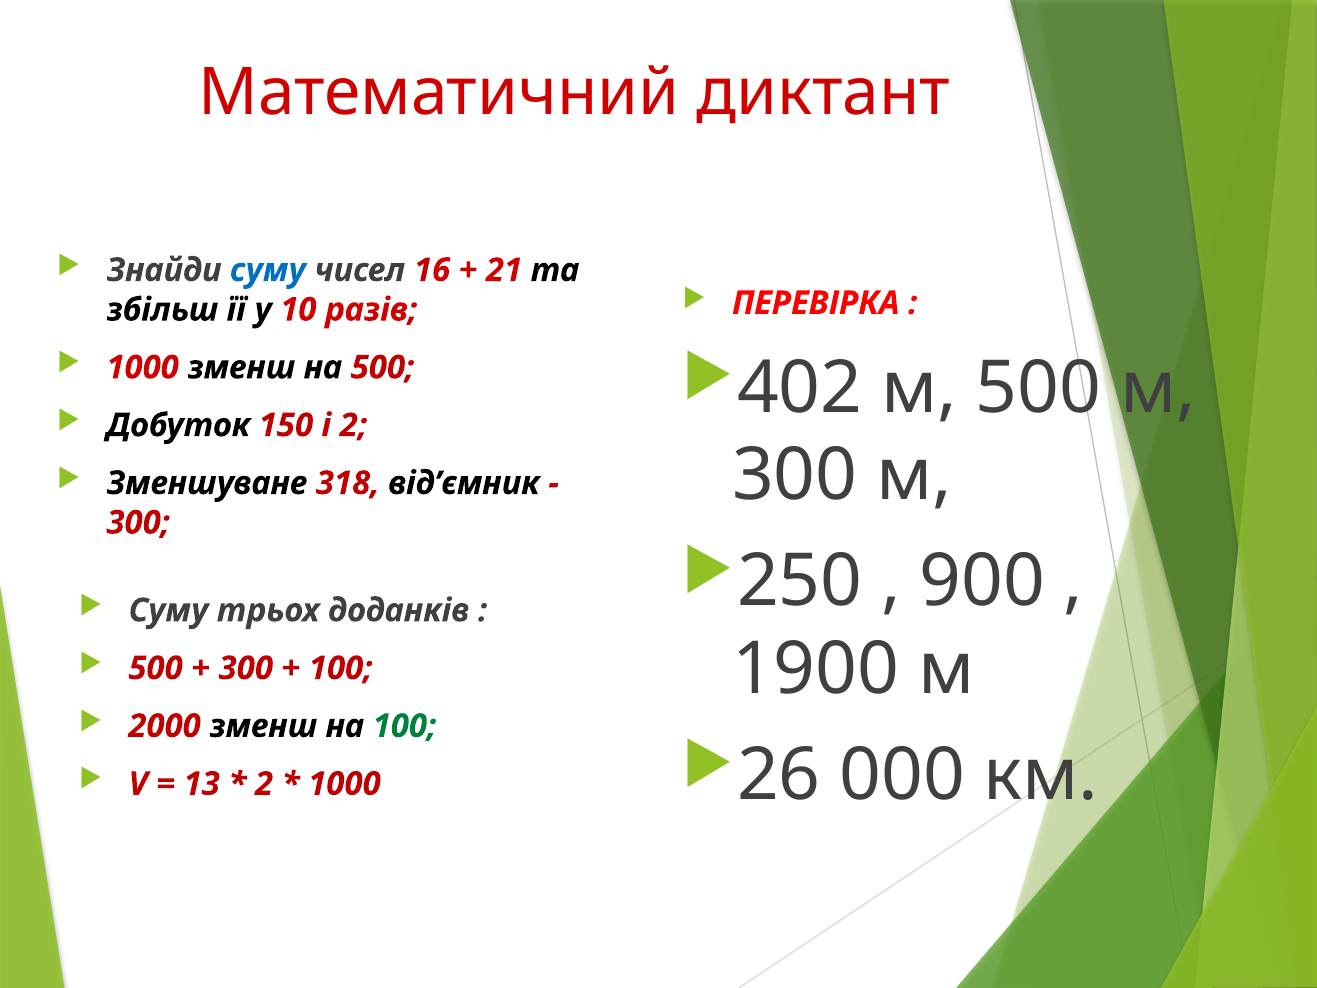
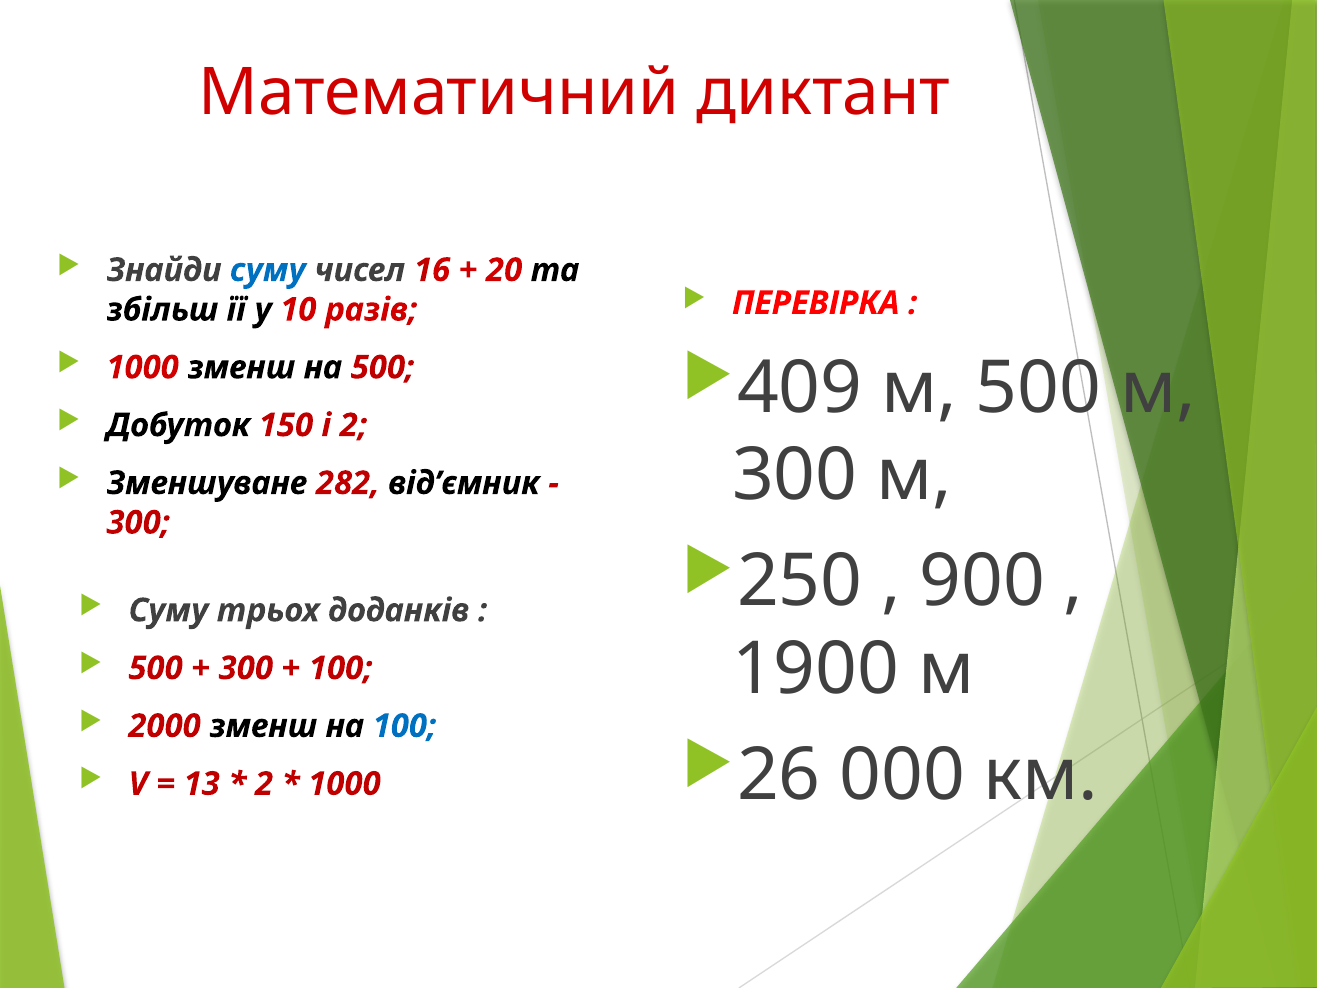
21: 21 -> 20 (504, 270)
402: 402 -> 409 (800, 388)
318: 318 -> 282 (348, 483)
100 colour: green -> blue (405, 726)
